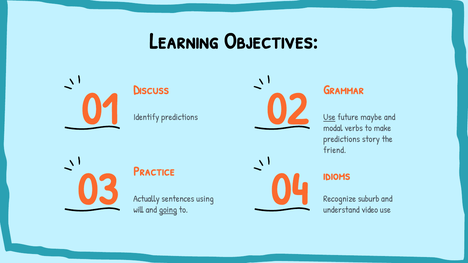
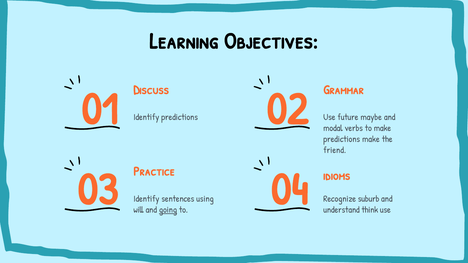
Use underline: present -> none (329, 117)
predictions story: story -> make (371, 139)
Actually: Actually -> Identify (146, 199)
video: video -> think (370, 210)
